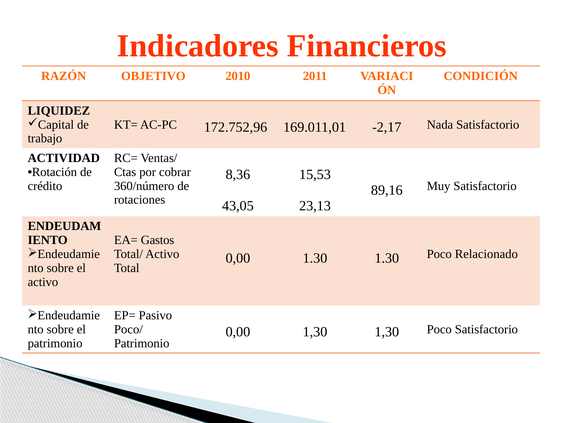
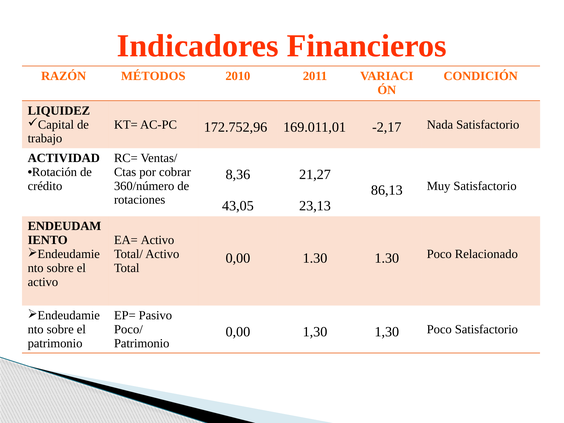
OBJETIVO: OBJETIVO -> MÉTODOS (153, 76)
15,53: 15,53 -> 21,27 (315, 175)
89,16: 89,16 -> 86,13 (387, 190)
EA= Gastos: Gastos -> Activo (158, 240)
